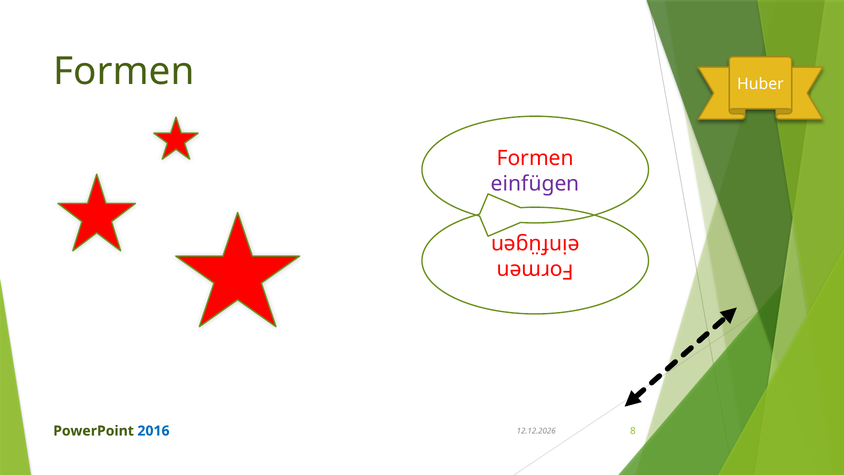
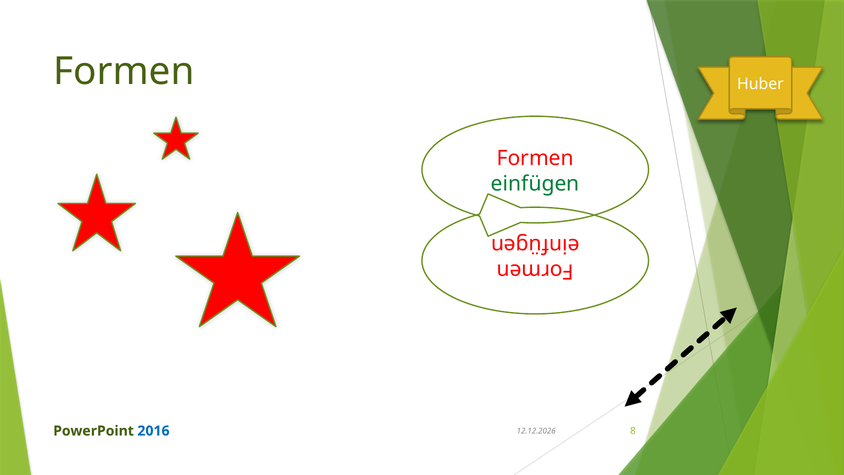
einfügen colour: purple -> green (535, 184)
